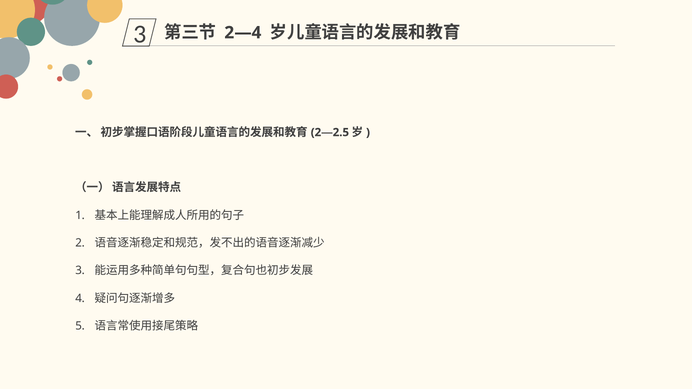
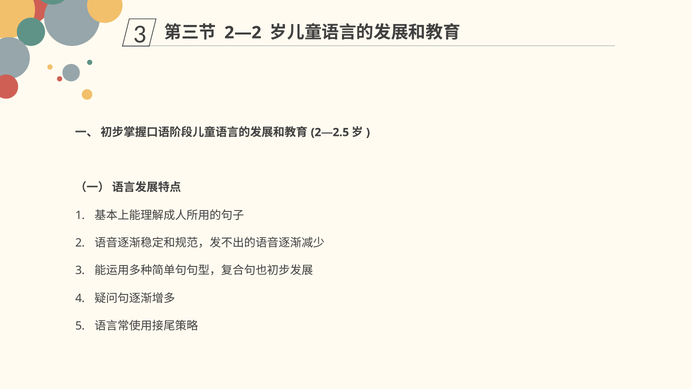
2—4: 2—4 -> 2—2 (243, 33)
